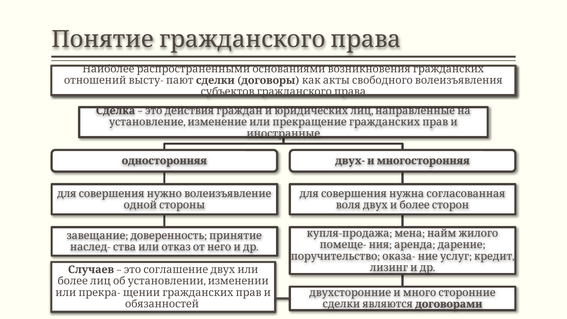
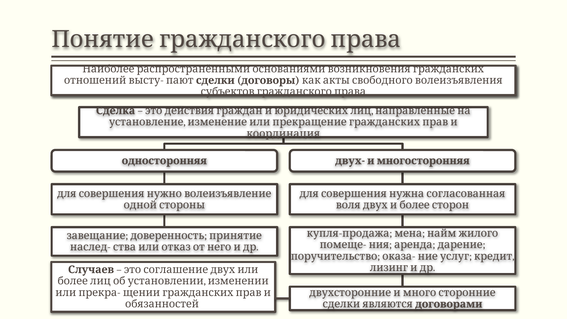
иностранные: иностранные -> координация (283, 134)
